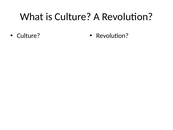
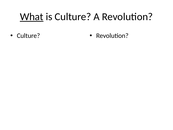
What underline: none -> present (32, 17)
